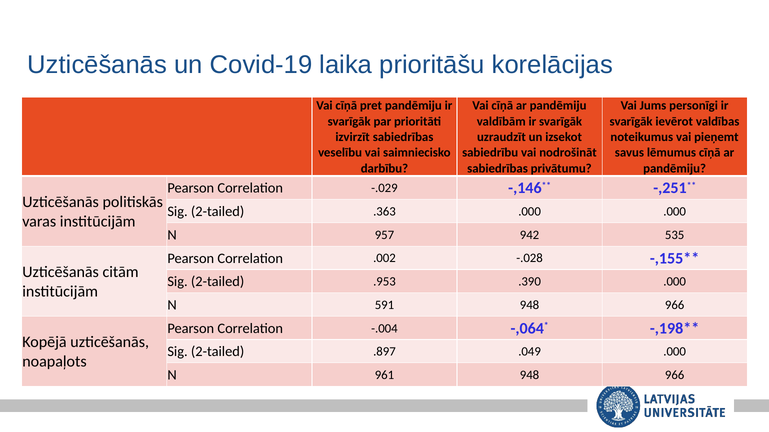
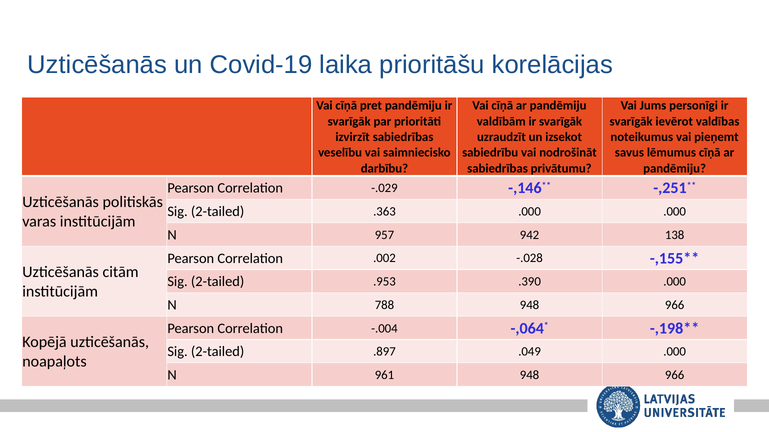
535: 535 -> 138 (675, 235)
591: 591 -> 788 (384, 305)
